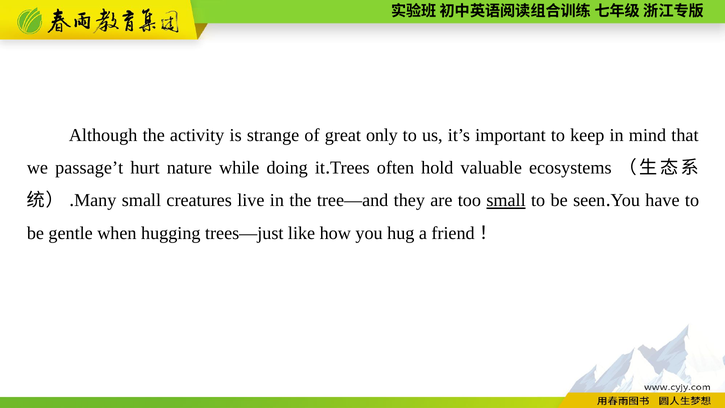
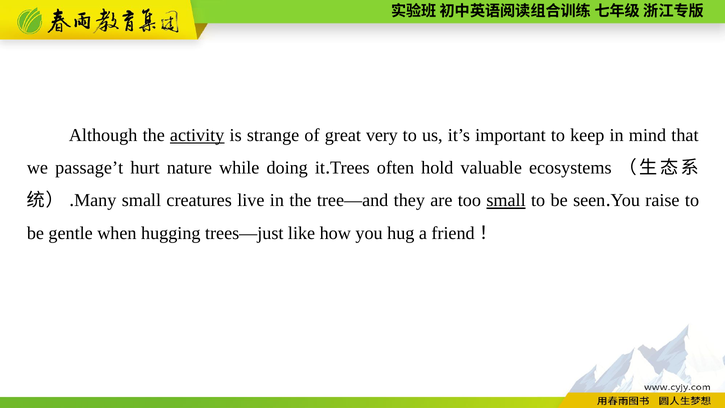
activity underline: none -> present (197, 135)
only: only -> very (382, 135)
have: have -> raise (662, 200)
